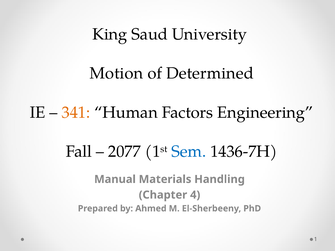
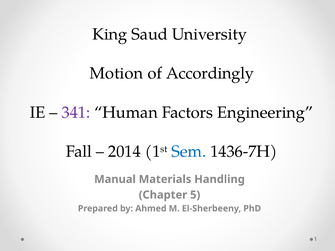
Determined: Determined -> Accordingly (210, 73)
341 colour: orange -> purple (76, 113)
2077: 2077 -> 2014 (124, 152)
4: 4 -> 5 (195, 195)
